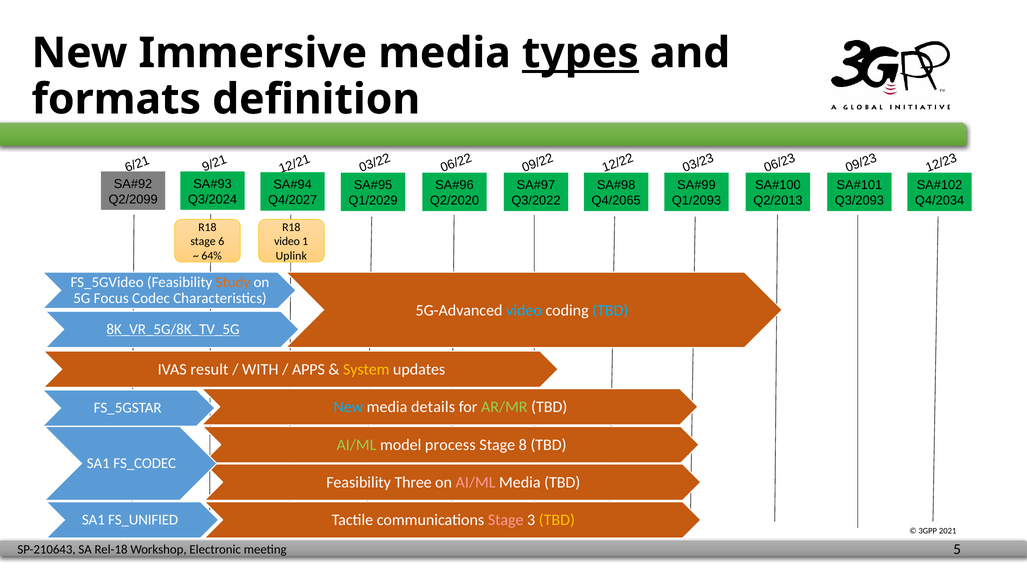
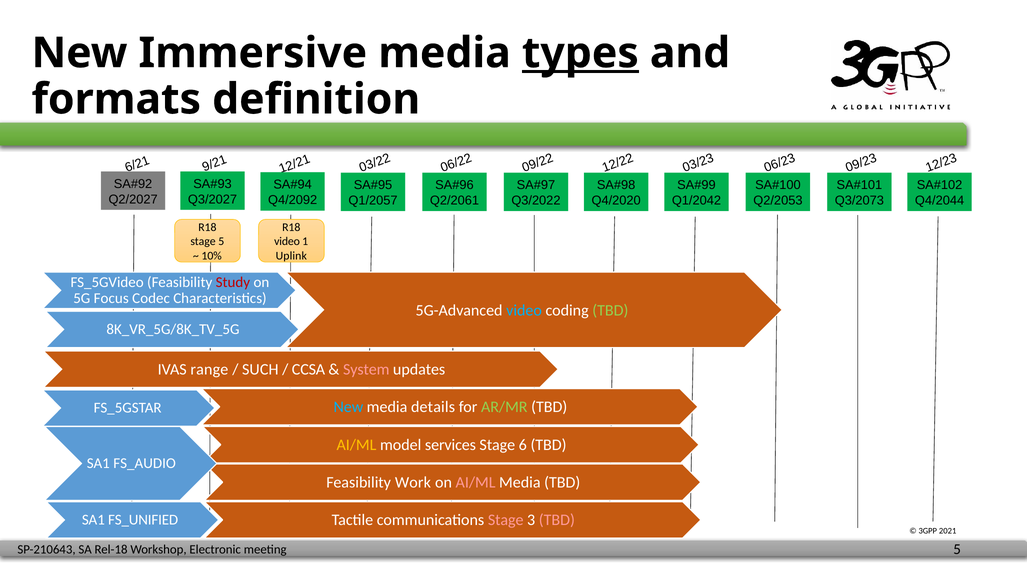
Q2/2099: Q2/2099 -> Q2/2027 (133, 199)
Q3/2024: Q3/2024 -> Q3/2027 (213, 199)
Q4/2027: Q4/2027 -> Q4/2092 (293, 200)
Q1/2029: Q1/2029 -> Q1/2057 (373, 200)
Q2/2020: Q2/2020 -> Q2/2061 (454, 200)
Q4/2065: Q4/2065 -> Q4/2020 (616, 200)
Q1/2093: Q1/2093 -> Q1/2042 (696, 200)
Q2/2013: Q2/2013 -> Q2/2053 (778, 200)
Q3/2093: Q3/2093 -> Q3/2073 (859, 200)
Q4/2034: Q4/2034 -> Q4/2044 (940, 200)
stage 6: 6 -> 5 (221, 241)
64%: 64% -> 10% (212, 256)
Study colour: orange -> red (233, 282)
TBD colour: light blue -> light green (610, 310)
8K_VR_5G/8K_TV_5G underline: present -> none (173, 329)
result: result -> range (209, 369)
WITH: WITH -> SUCH (260, 369)
APPS: APPS -> CCSA (308, 369)
System colour: yellow -> pink (366, 369)
AI/ML colour: light green -> yellow (356, 445)
process: process -> services (450, 445)
8: 8 -> 6 (523, 445)
FS_CODEC: FS_CODEC -> FS_AUDIO (145, 463)
Three: Three -> Work (413, 482)
TBD colour: yellow -> pink (557, 520)
